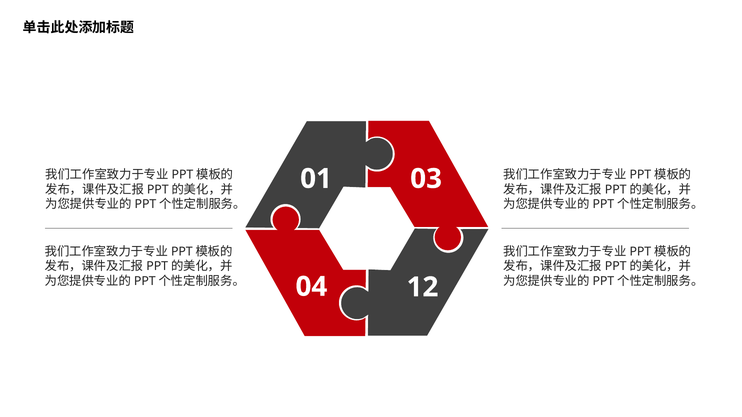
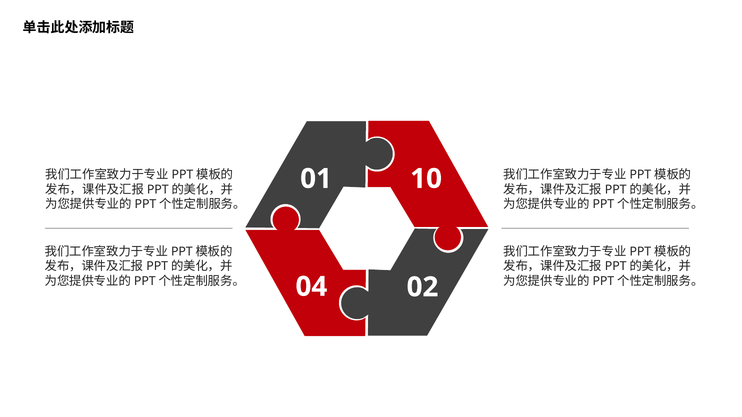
03: 03 -> 10 (426, 179)
12: 12 -> 02 (423, 287)
